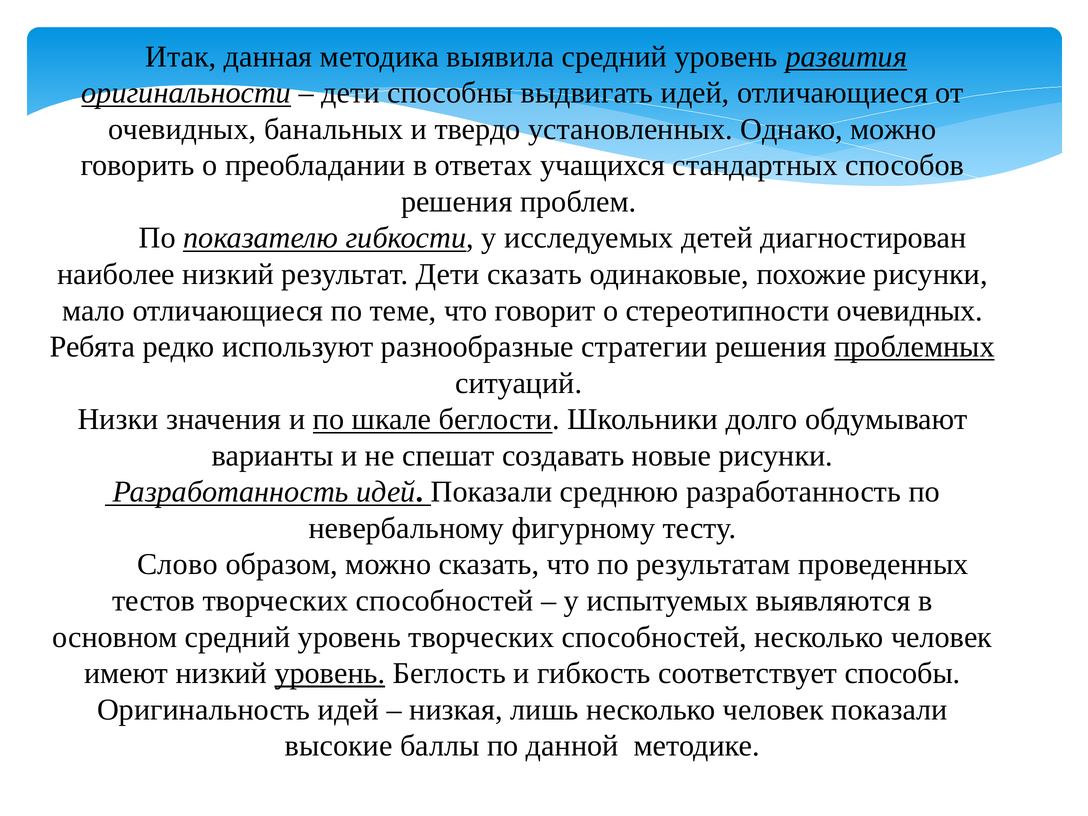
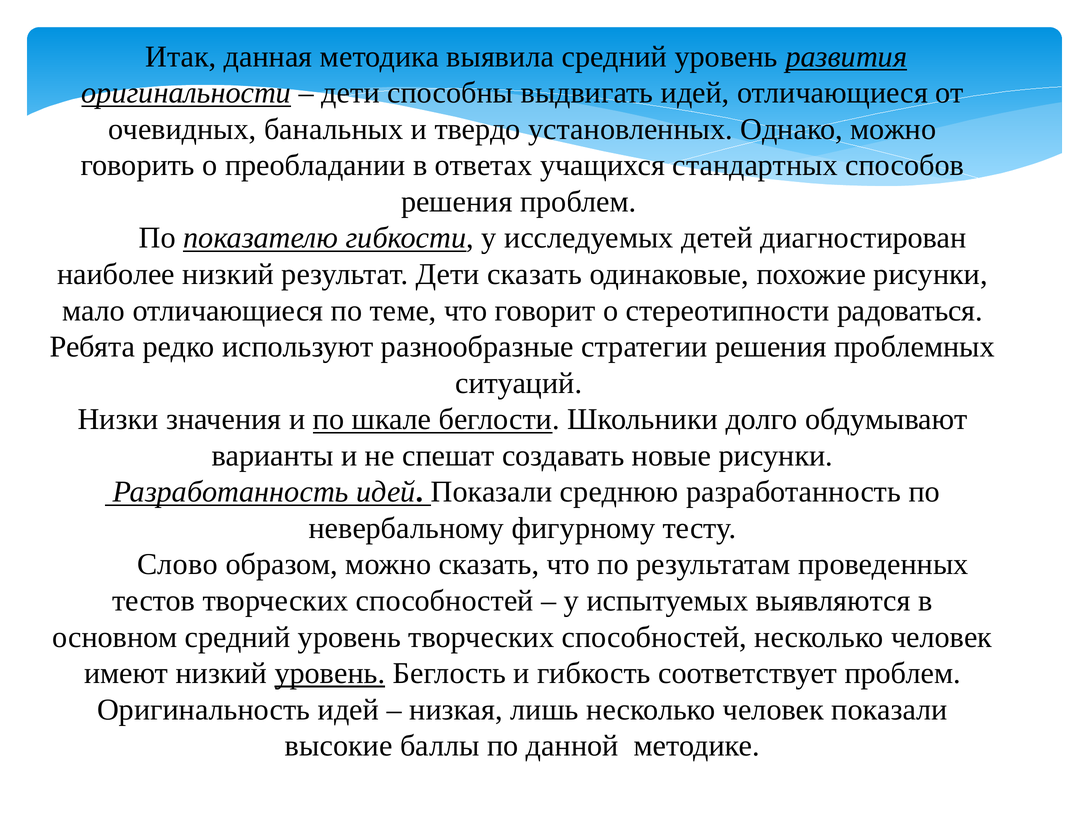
стереотипности очевидных: очевидных -> радоваться (910, 311)
проблемных underline: present -> none (915, 347)
соответствует способы: способы -> проблем (903, 673)
